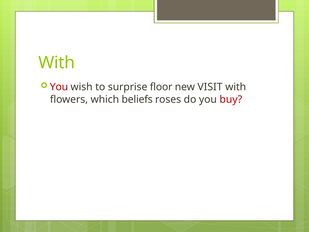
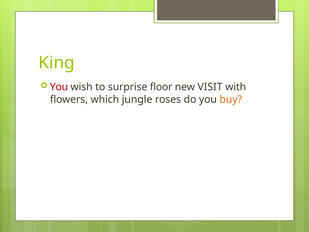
With: With -> King (57, 63)
beliefs: beliefs -> jungle (137, 99)
buy colour: red -> orange (231, 99)
